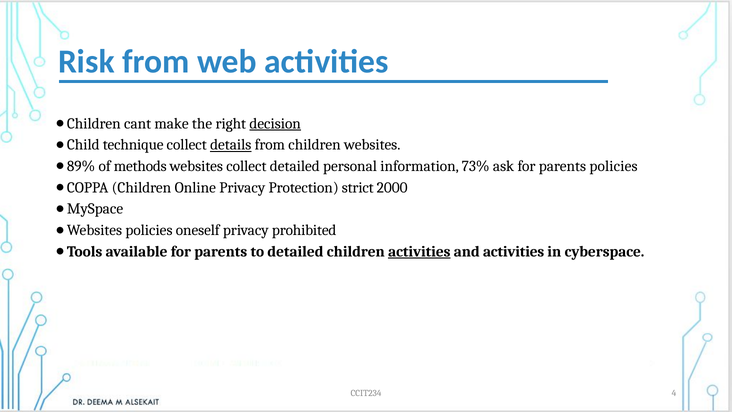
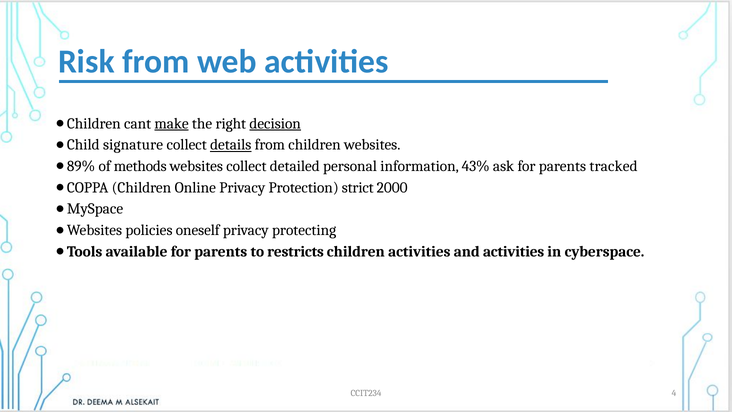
make underline: none -> present (172, 123)
technique: technique -> signature (133, 145)
73%: 73% -> 43% (476, 166)
parents policies: policies -> tracked (614, 166)
prohibited: prohibited -> protecting (304, 230)
to detailed: detailed -> restricts (296, 251)
activities underline: present -> none (419, 251)
